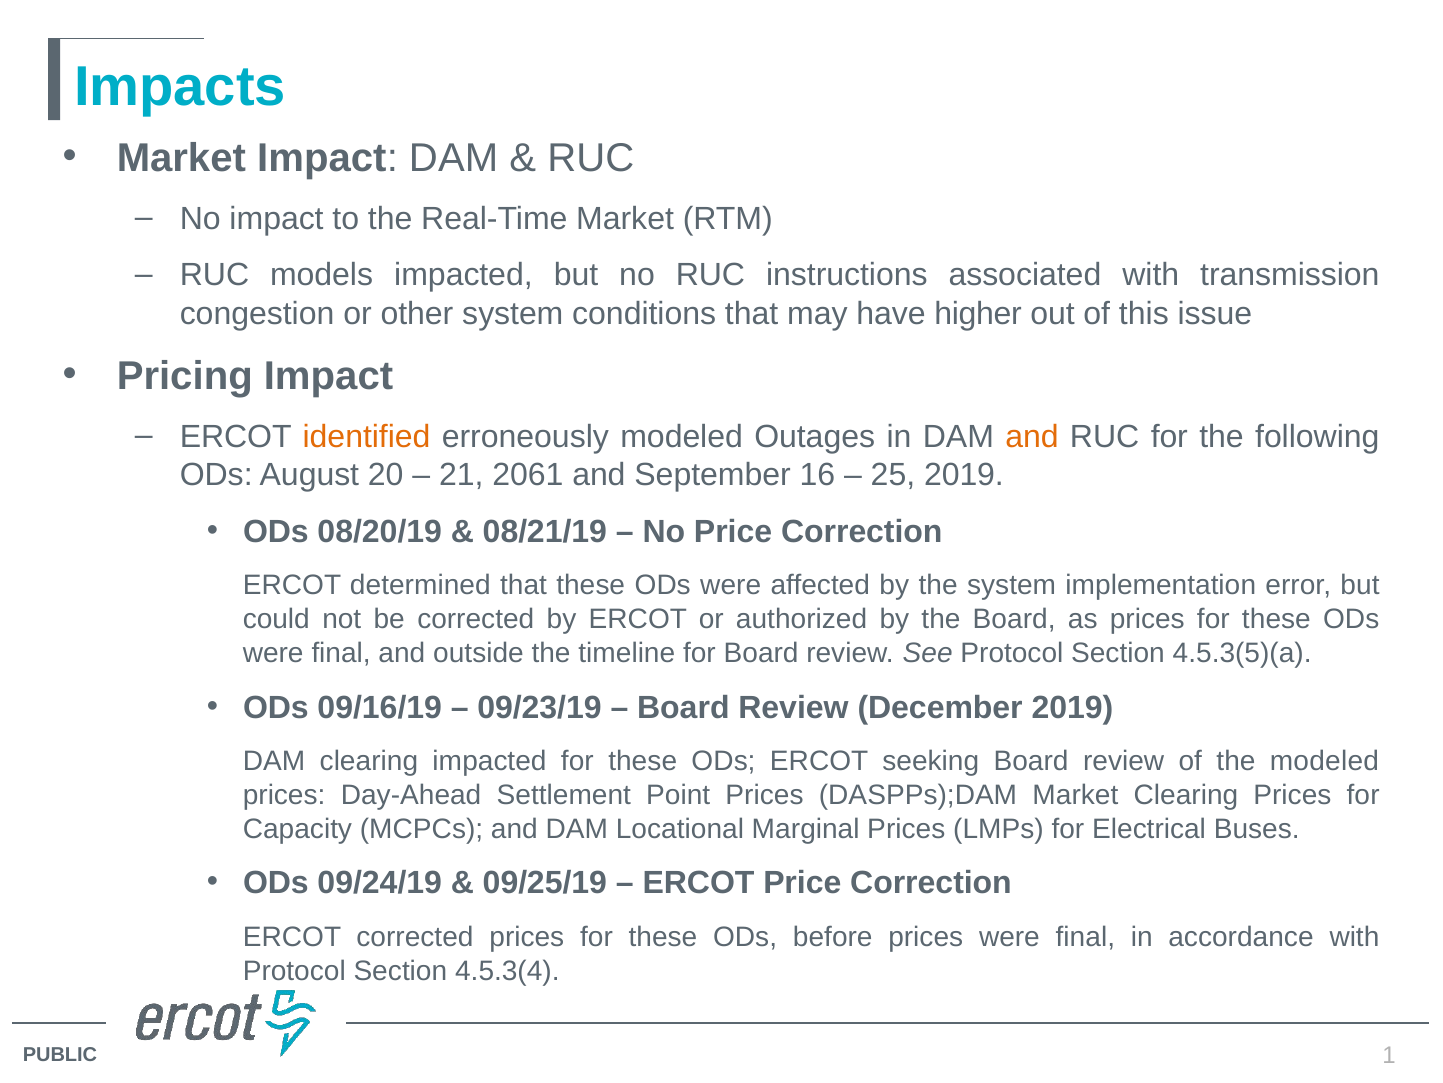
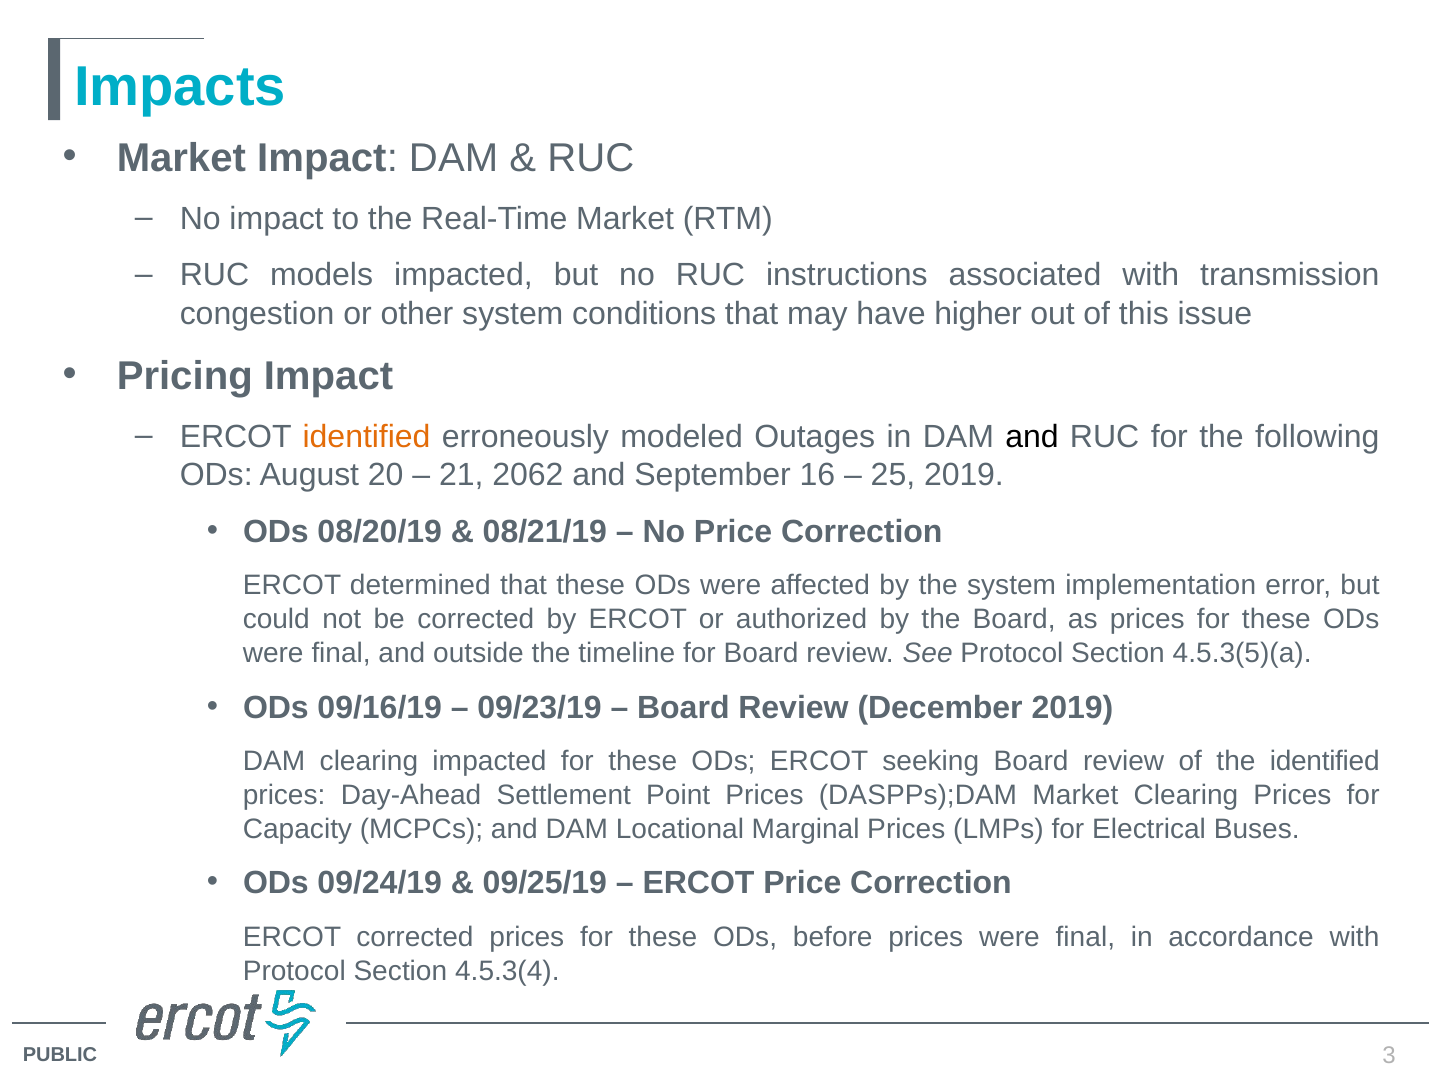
and colour: orange -> black (1032, 436)
2061: 2061 -> 2062 (528, 475)
the modeled: modeled -> identified (1325, 761)
1: 1 -> 3 (1389, 1054)
